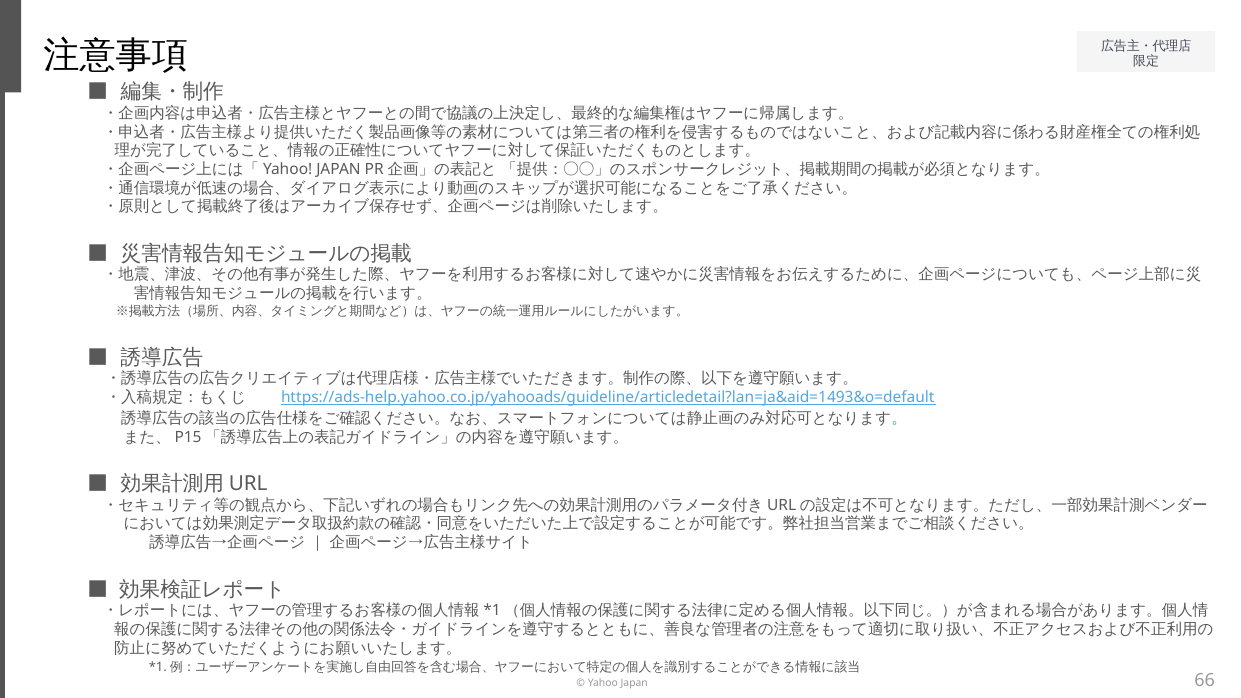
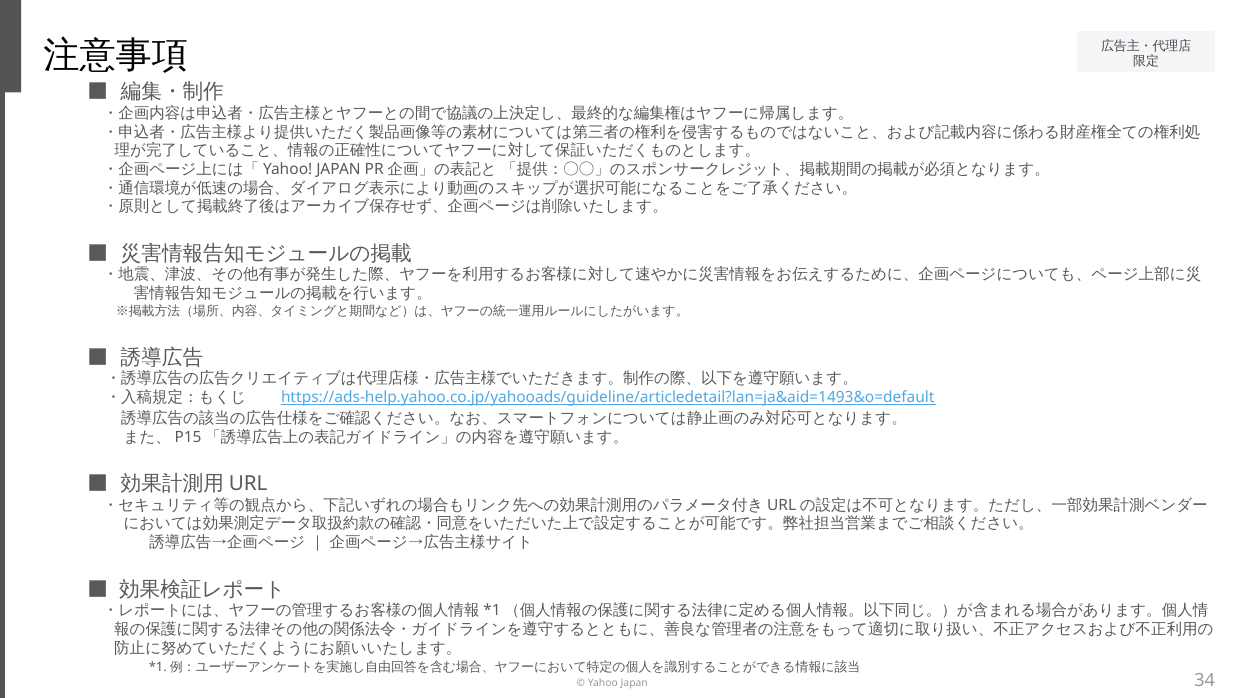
66: 66 -> 34 (1205, 681)
